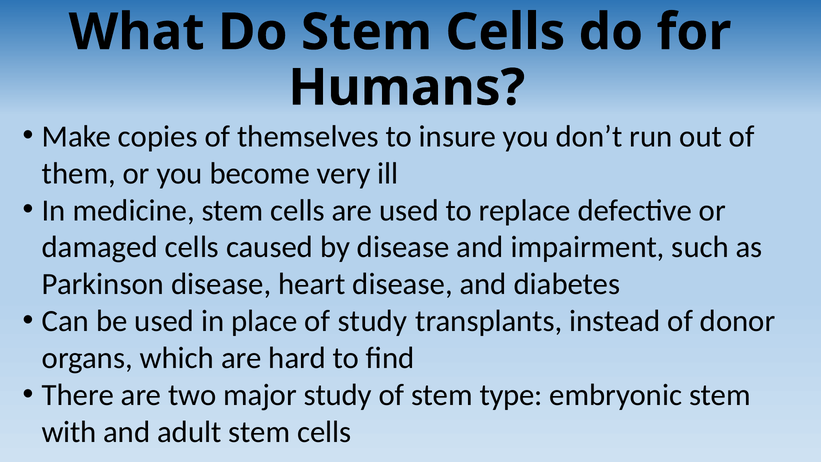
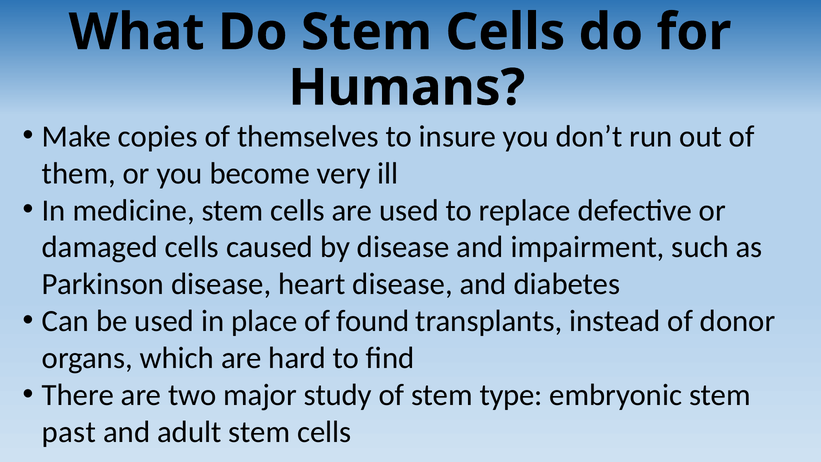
of study: study -> found (373, 321)
with: with -> past (69, 432)
